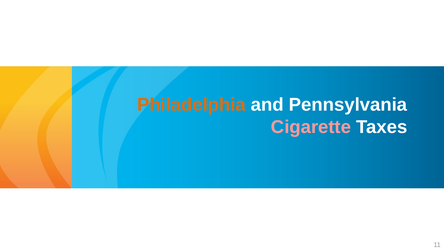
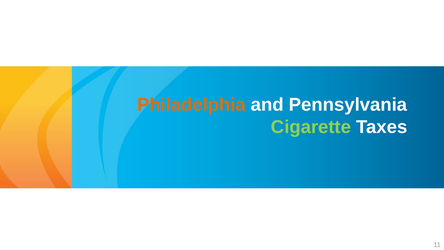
Cigarette colour: pink -> light green (311, 127)
